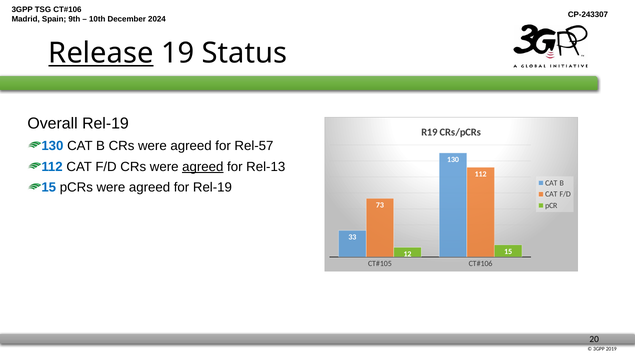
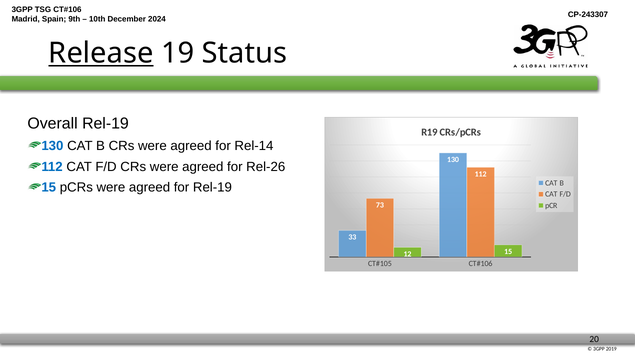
Rel-57: Rel-57 -> Rel-14 (254, 146)
agreed underline: present -> none (203, 167)
Rel-13: Rel-13 -> Rel-26 (266, 167)
